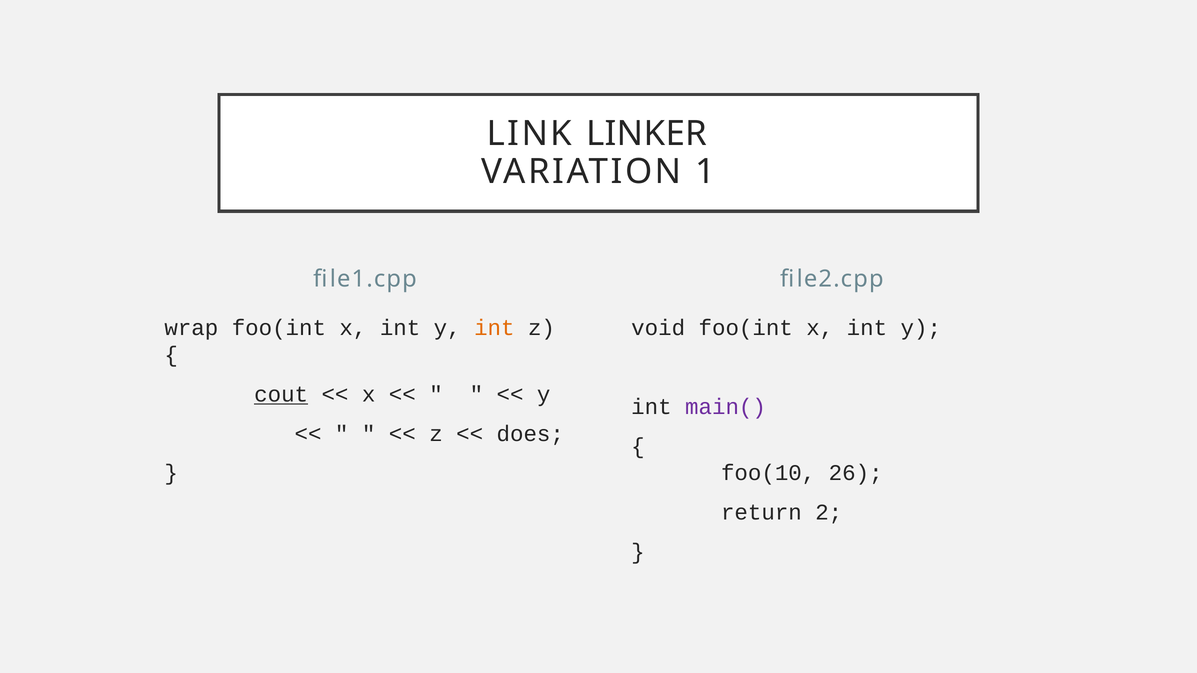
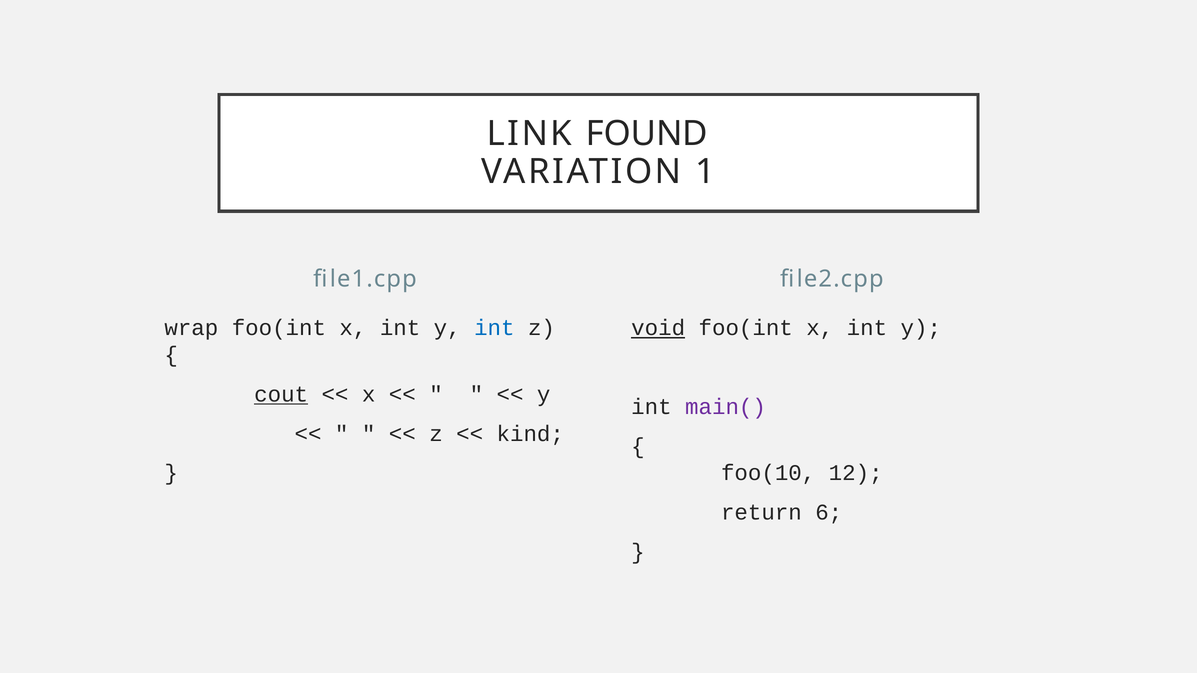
LINKER: LINKER -> FOUND (647, 134)
int colour: orange -> blue (494, 328)
void underline: none -> present (658, 328)
does: does -> kind (530, 434)
26: 26 -> 12 (856, 473)
2: 2 -> 6 (829, 513)
